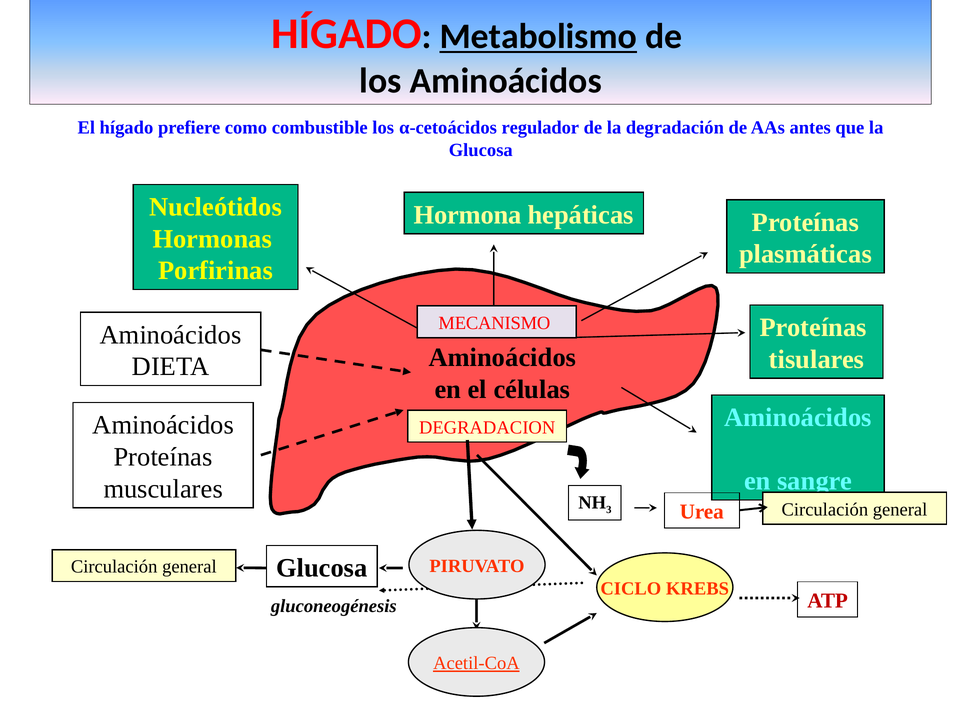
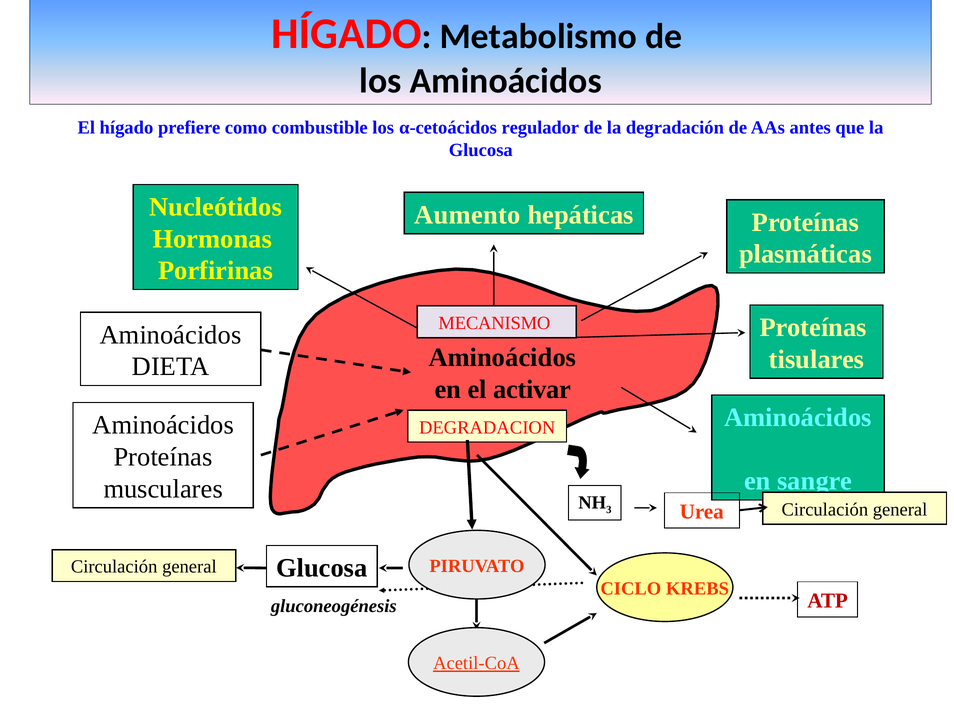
Metabolismo underline: present -> none (538, 37)
Hormona: Hormona -> Aumento (467, 215)
células: células -> activar (532, 389)
